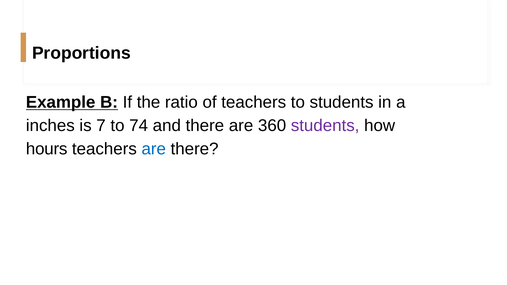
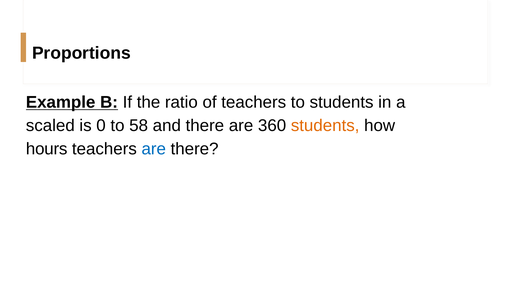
inches: inches -> scaled (50, 126)
7: 7 -> 0 (101, 126)
74: 74 -> 58 (139, 126)
students colour: purple -> orange (325, 126)
